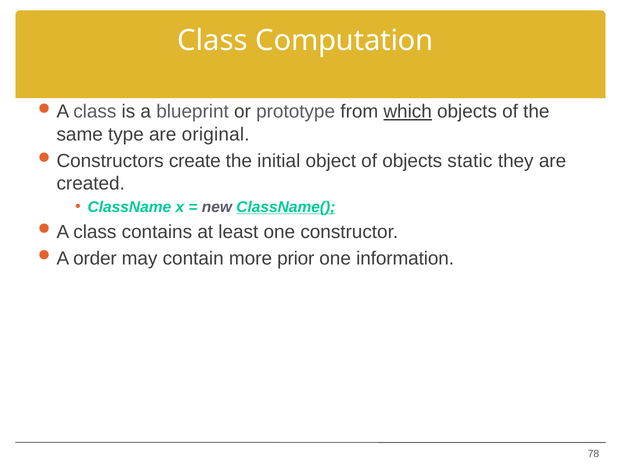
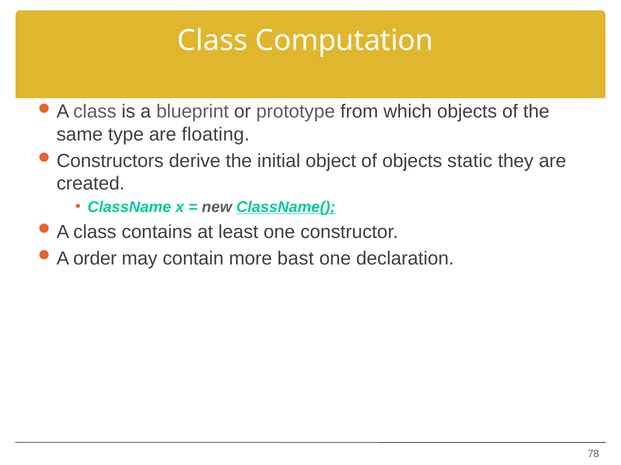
which underline: present -> none (408, 112)
original: original -> floating (216, 135)
create: create -> derive (195, 161)
prior: prior -> bast (296, 259)
information: information -> declaration (405, 259)
